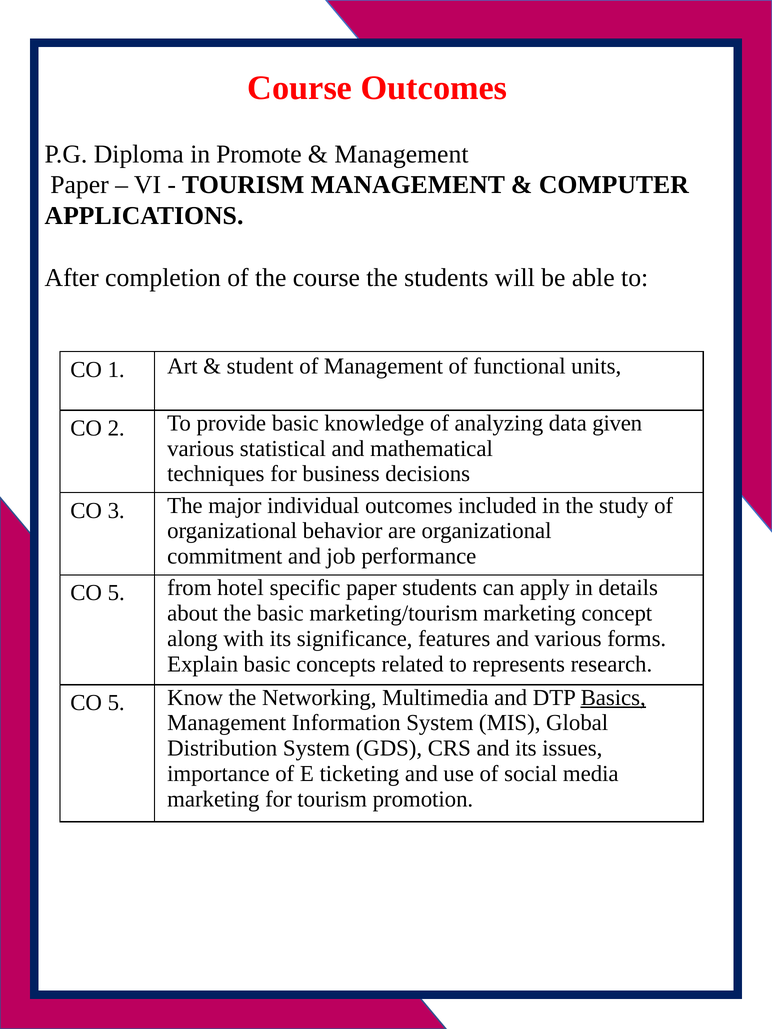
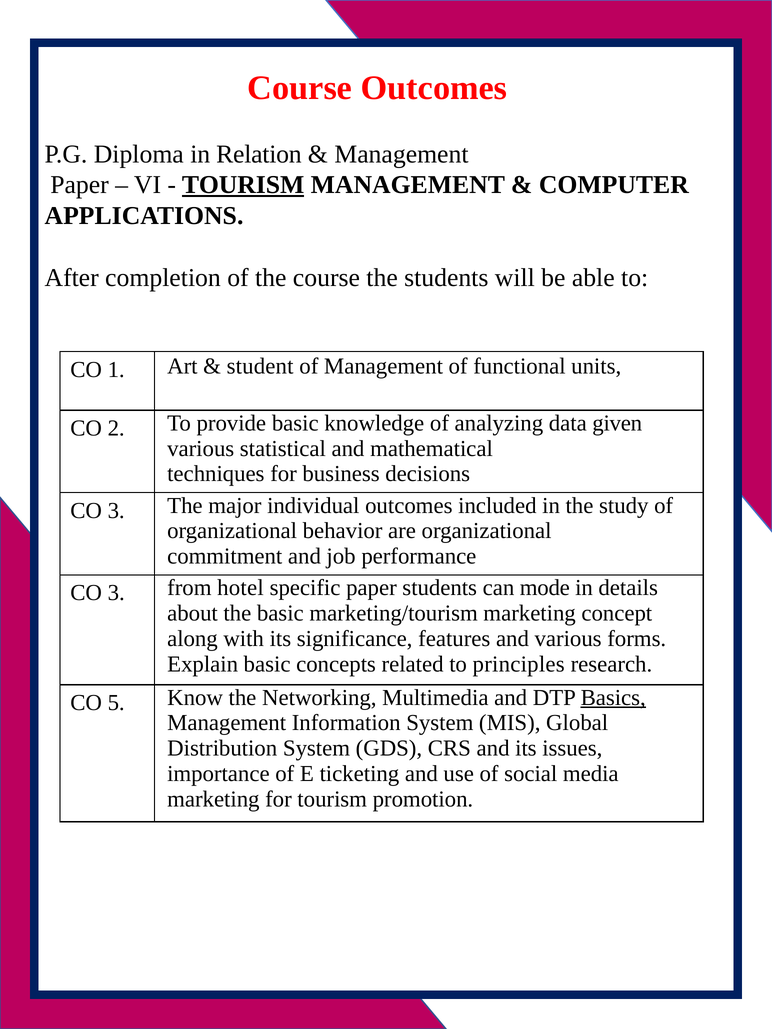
Promote: Promote -> Relation (259, 154)
TOURISM underline: none -> present (243, 185)
5: 5 -> 3 (116, 593)
apply: apply -> mode (545, 588)
represents: represents -> principles (519, 664)
